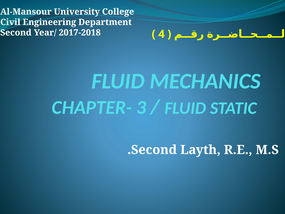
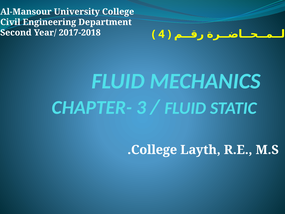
Second: Second -> College (154, 150)
